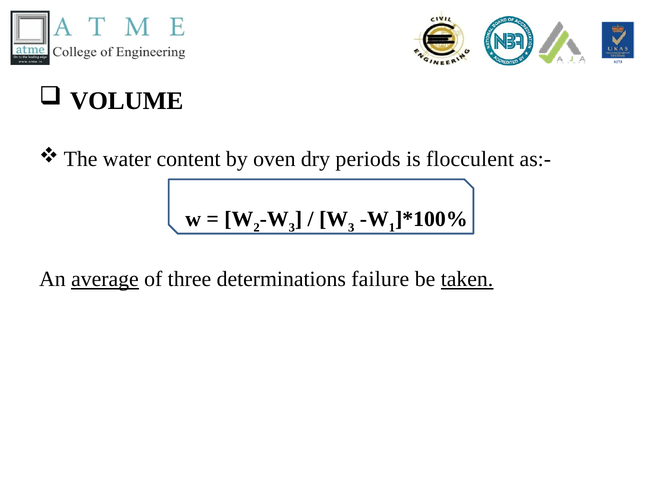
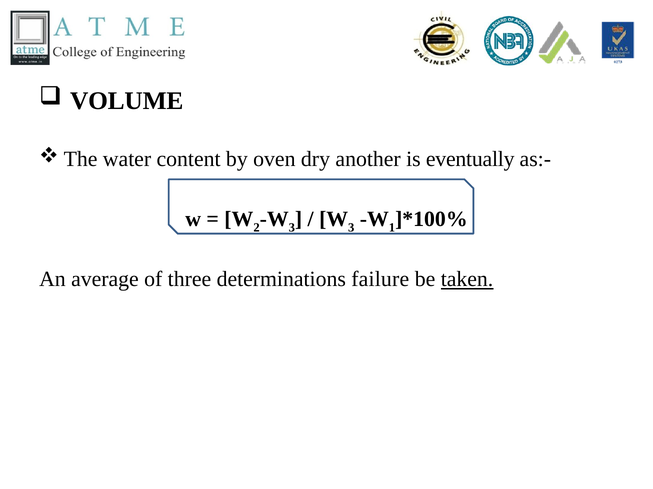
periods: periods -> another (368, 159)
flocculent: flocculent -> eventually (470, 159)
average underline: present -> none (105, 280)
